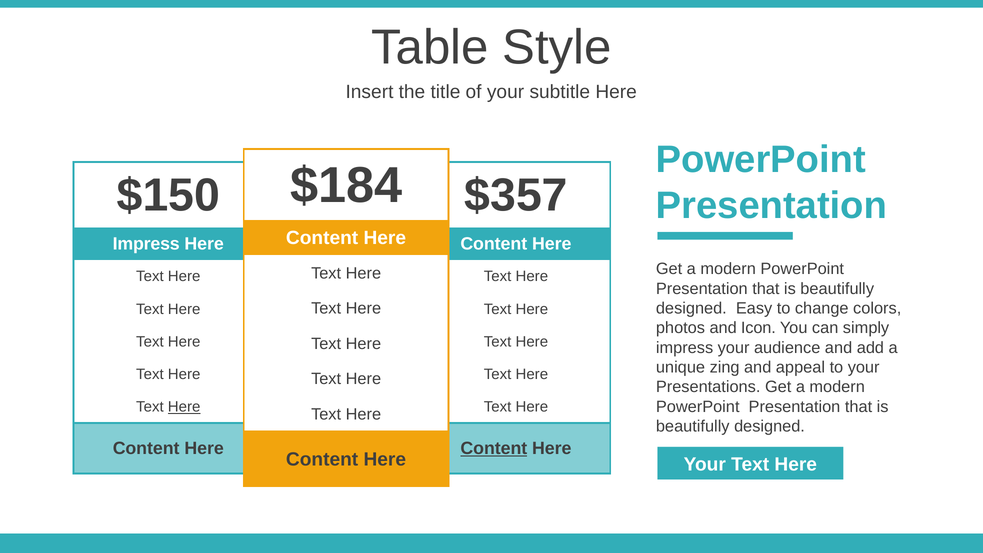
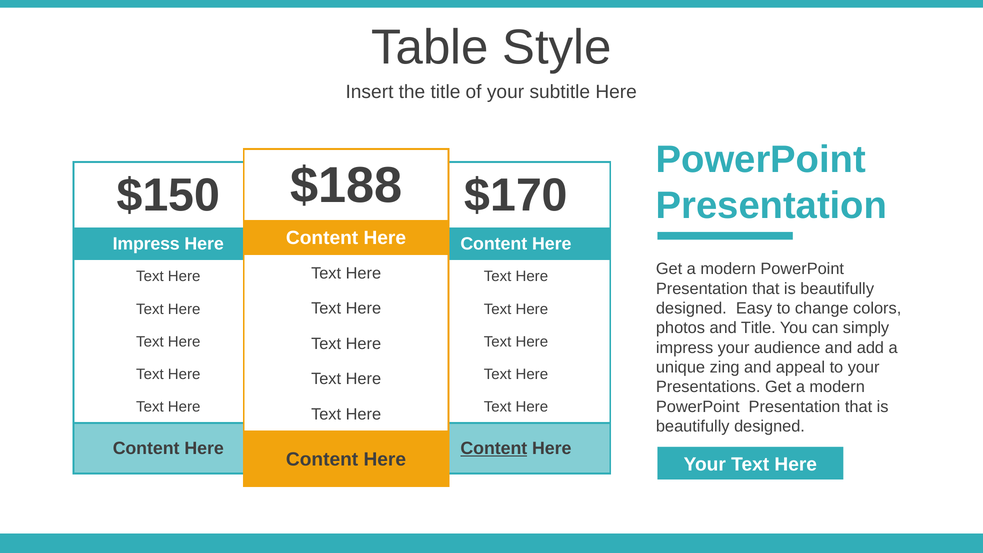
$184: $184 -> $188 (346, 185)
$357: $357 -> $170 (516, 195)
and Icon: Icon -> Title (758, 328)
Here underline: present -> none (184, 407)
